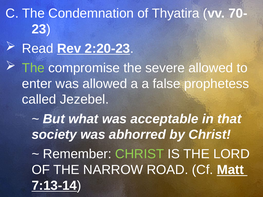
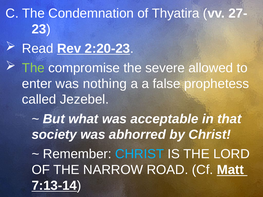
70-: 70- -> 27- (238, 13)
was allowed: allowed -> nothing (105, 84)
CHRIST colour: light green -> light blue (140, 154)
